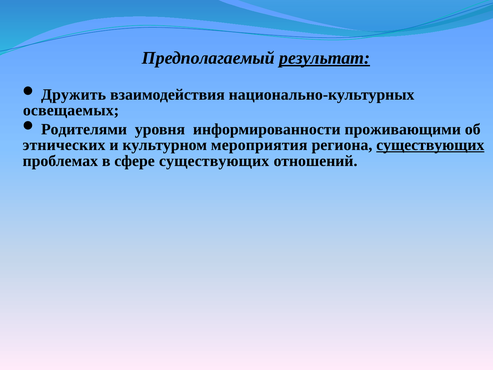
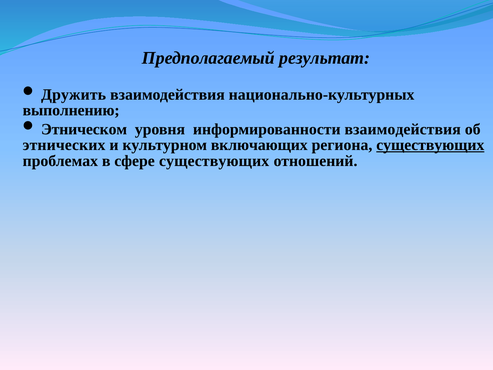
результат underline: present -> none (325, 58)
освещаемых: освещаемых -> выполнению (71, 110)
Родителями: Родителями -> Этническом (84, 129)
информированности проживающими: проживающими -> взаимодействия (403, 129)
мероприятия: мероприятия -> включающих (259, 145)
